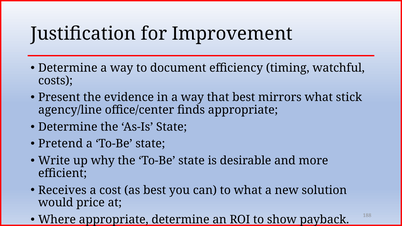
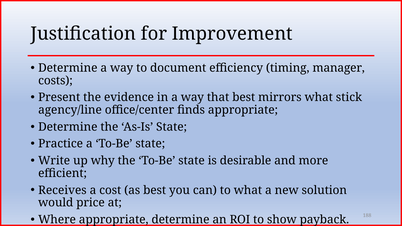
watchful: watchful -> manager (339, 68)
Pretend: Pretend -> Practice (61, 144)
